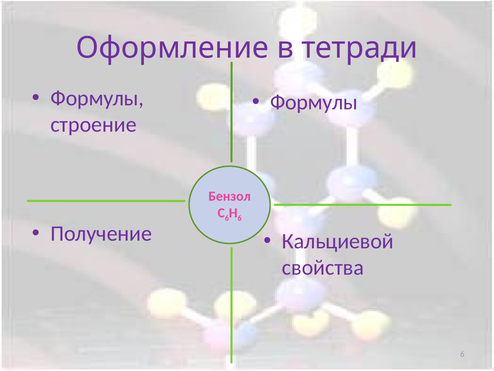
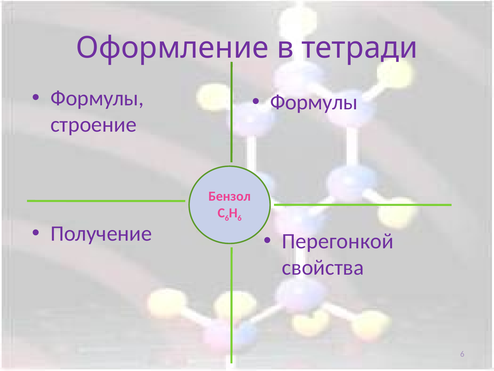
Кальциевой: Кальциевой -> Перегонкой (338, 241)
